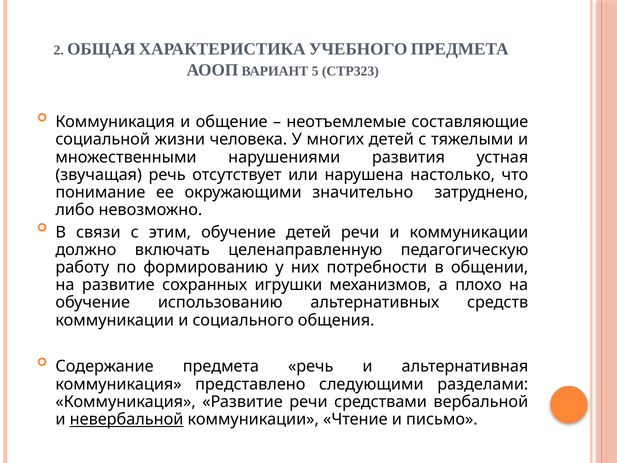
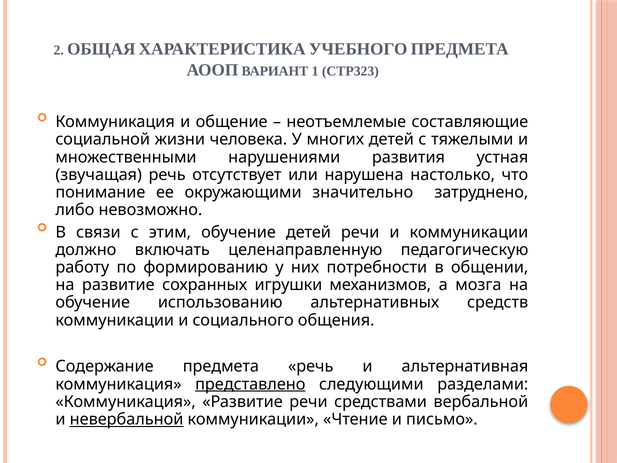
5: 5 -> 1 (315, 71)
плохо: плохо -> мозга (478, 285)
представлено underline: none -> present (250, 384)
